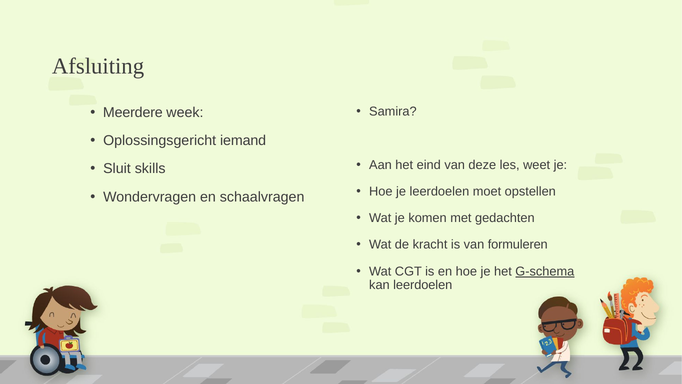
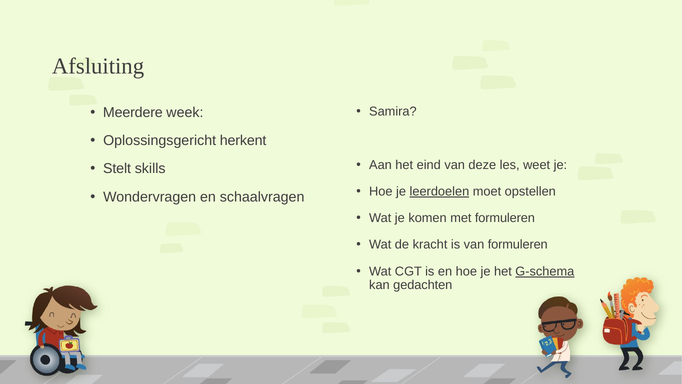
iemand: iemand -> herkent (243, 140)
Sluit: Sluit -> Stelt (117, 169)
leerdoelen underline: none -> present (439, 191)
met gedachten: gedachten -> formuleren (505, 218)
kan leerdoelen: leerdoelen -> gedachten (423, 285)
